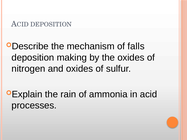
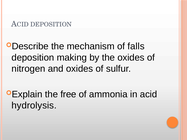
rain: rain -> free (68, 94)
processes: processes -> hydrolysis (34, 106)
